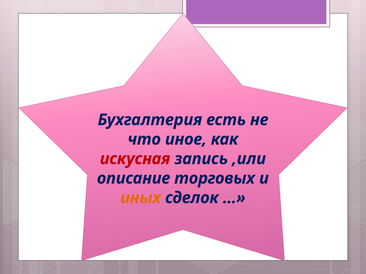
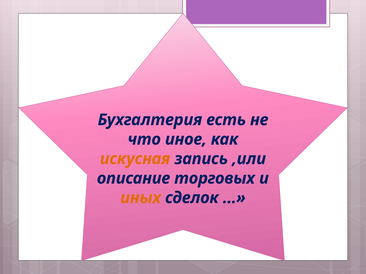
искусная colour: red -> orange (135, 159)
